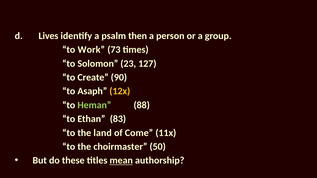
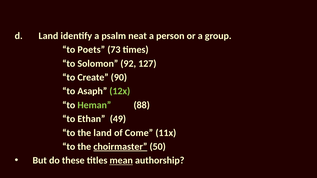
d Lives: Lives -> Land (48, 36)
then: then -> neat (138, 36)
Work: Work -> Poets (91, 50)
23: 23 -> 92 (128, 64)
12x colour: yellow -> light green (120, 91)
83: 83 -> 49 (118, 119)
choirmaster underline: none -> present (120, 147)
